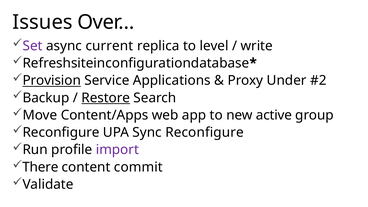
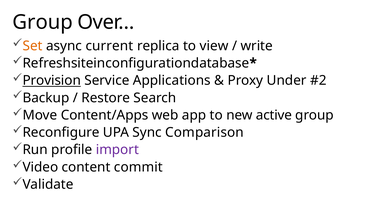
Issues: Issues -> Group (43, 22)
Set colour: purple -> orange (33, 46)
level: level -> view (214, 46)
Restore underline: present -> none (106, 98)
Sync Reconfigure: Reconfigure -> Comparison (205, 132)
There: There -> Video (40, 167)
